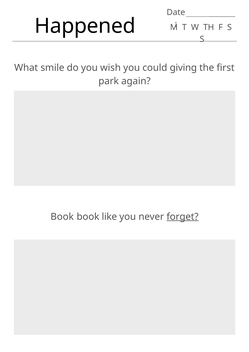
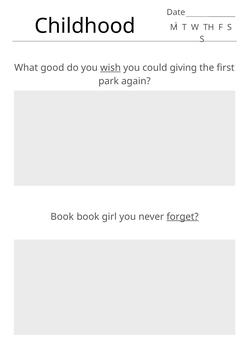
Happened: Happened -> Childhood (85, 26)
smile: smile -> good (52, 68)
wish underline: none -> present (110, 68)
like: like -> girl (109, 217)
